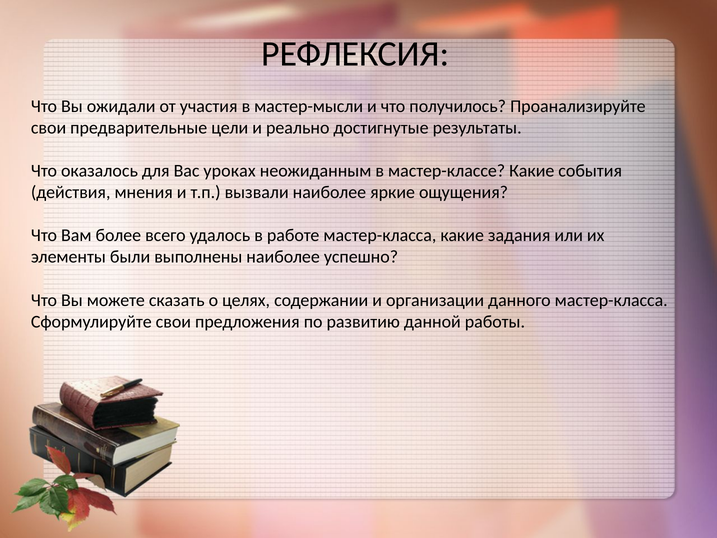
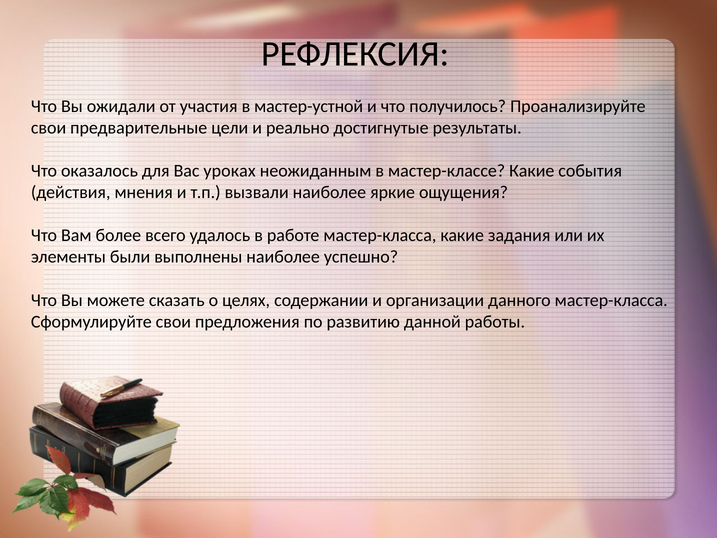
мастер-мысли: мастер-мысли -> мастер-устной (309, 106)
